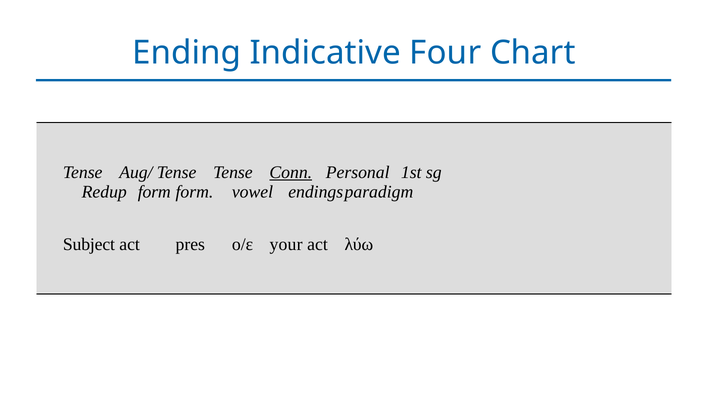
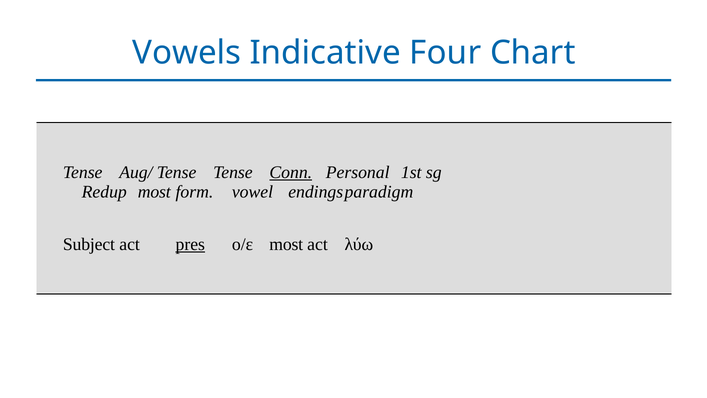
Ending: Ending -> Vowels (187, 53)
Redup form: form -> most (154, 192)
pres underline: none -> present (190, 244)
ο/ε your: your -> most (286, 244)
